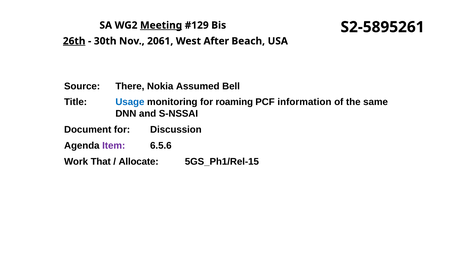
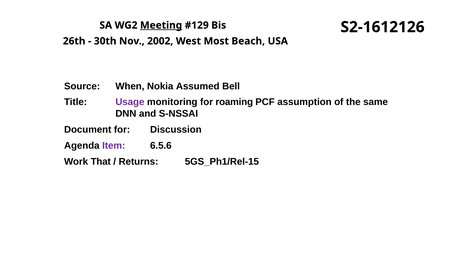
S2-5895261: S2-5895261 -> S2-1612126 (383, 27)
26th underline: present -> none (74, 41)
2061: 2061 -> 2002 (160, 41)
After: After -> Most (216, 41)
There: There -> When (130, 86)
Usage colour: blue -> purple (130, 102)
information: information -> assumption (304, 102)
Allocate: Allocate -> Returns (139, 161)
